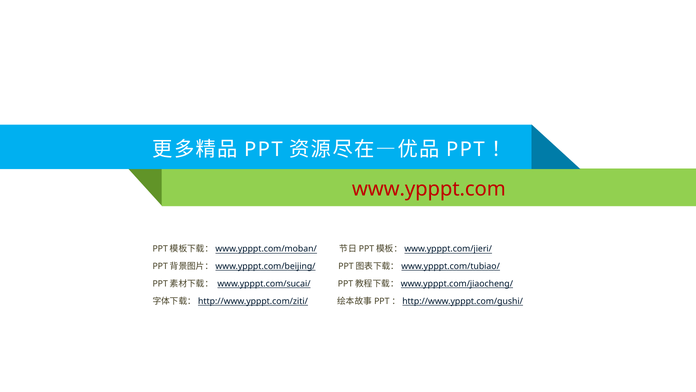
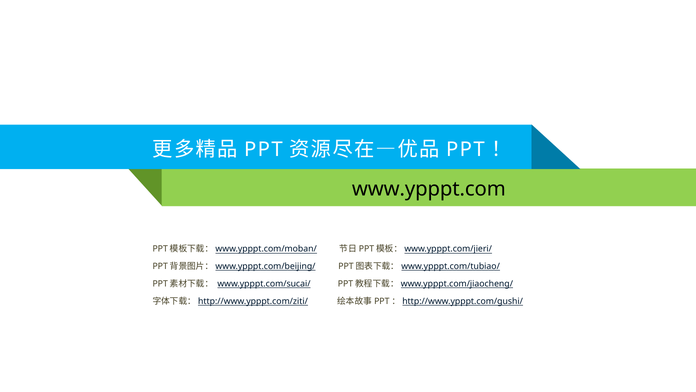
www.ypppt.com colour: red -> black (429, 189)
